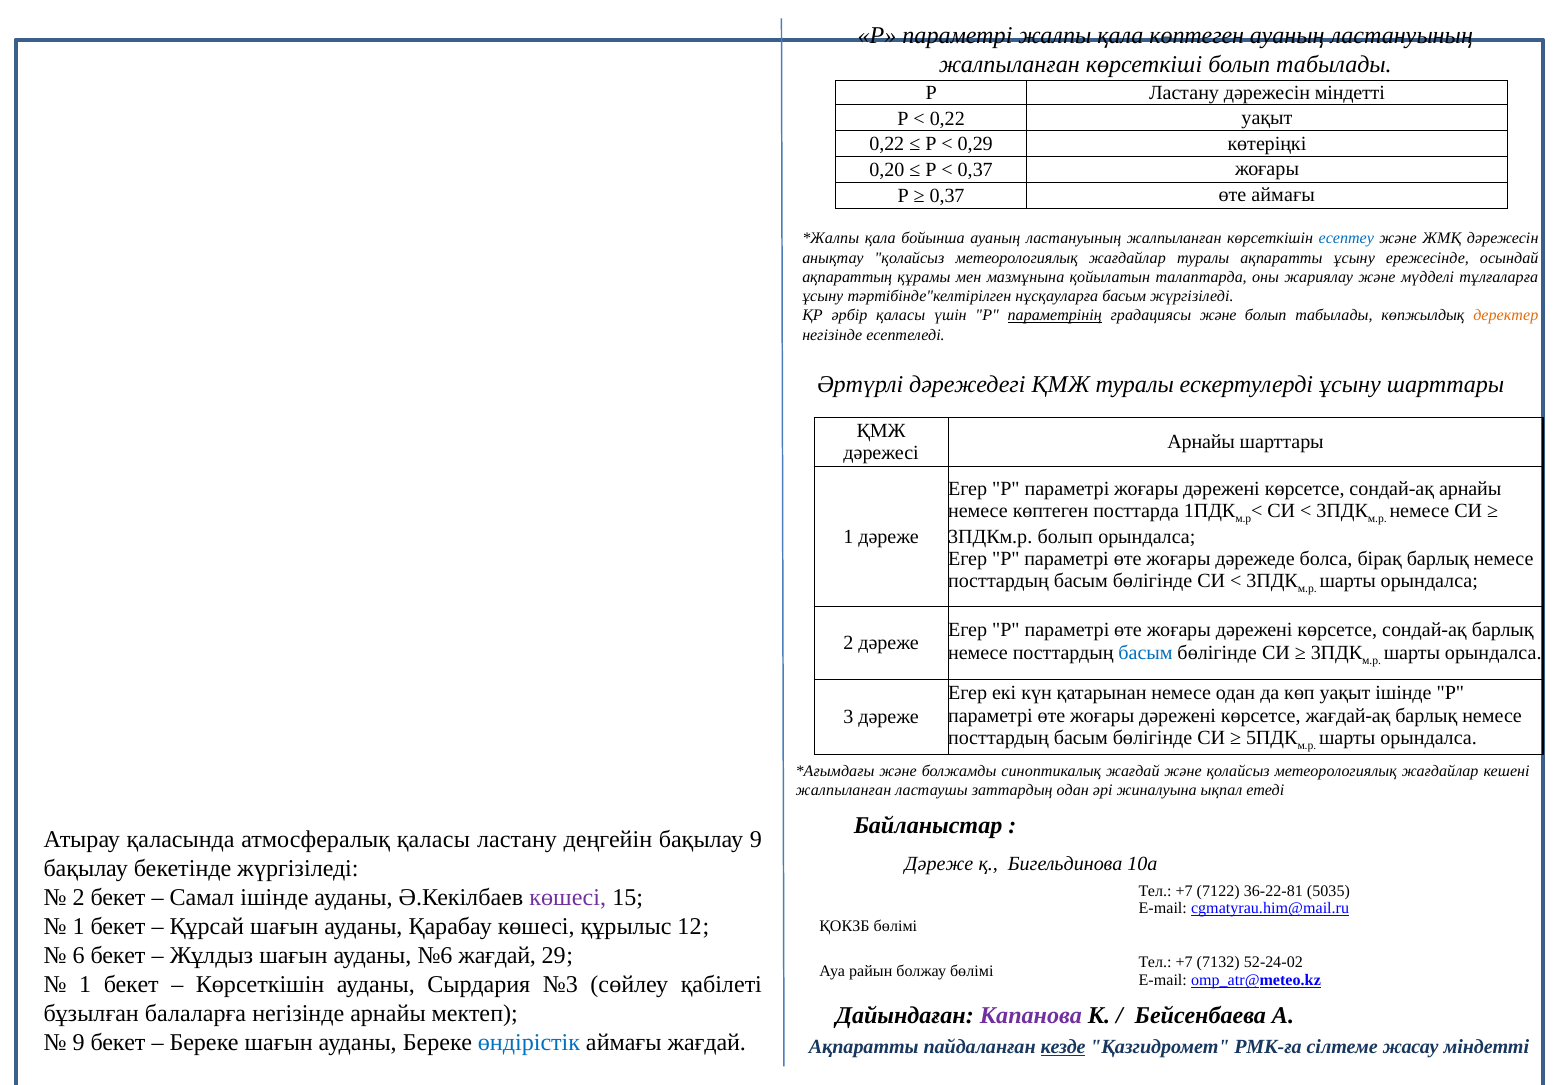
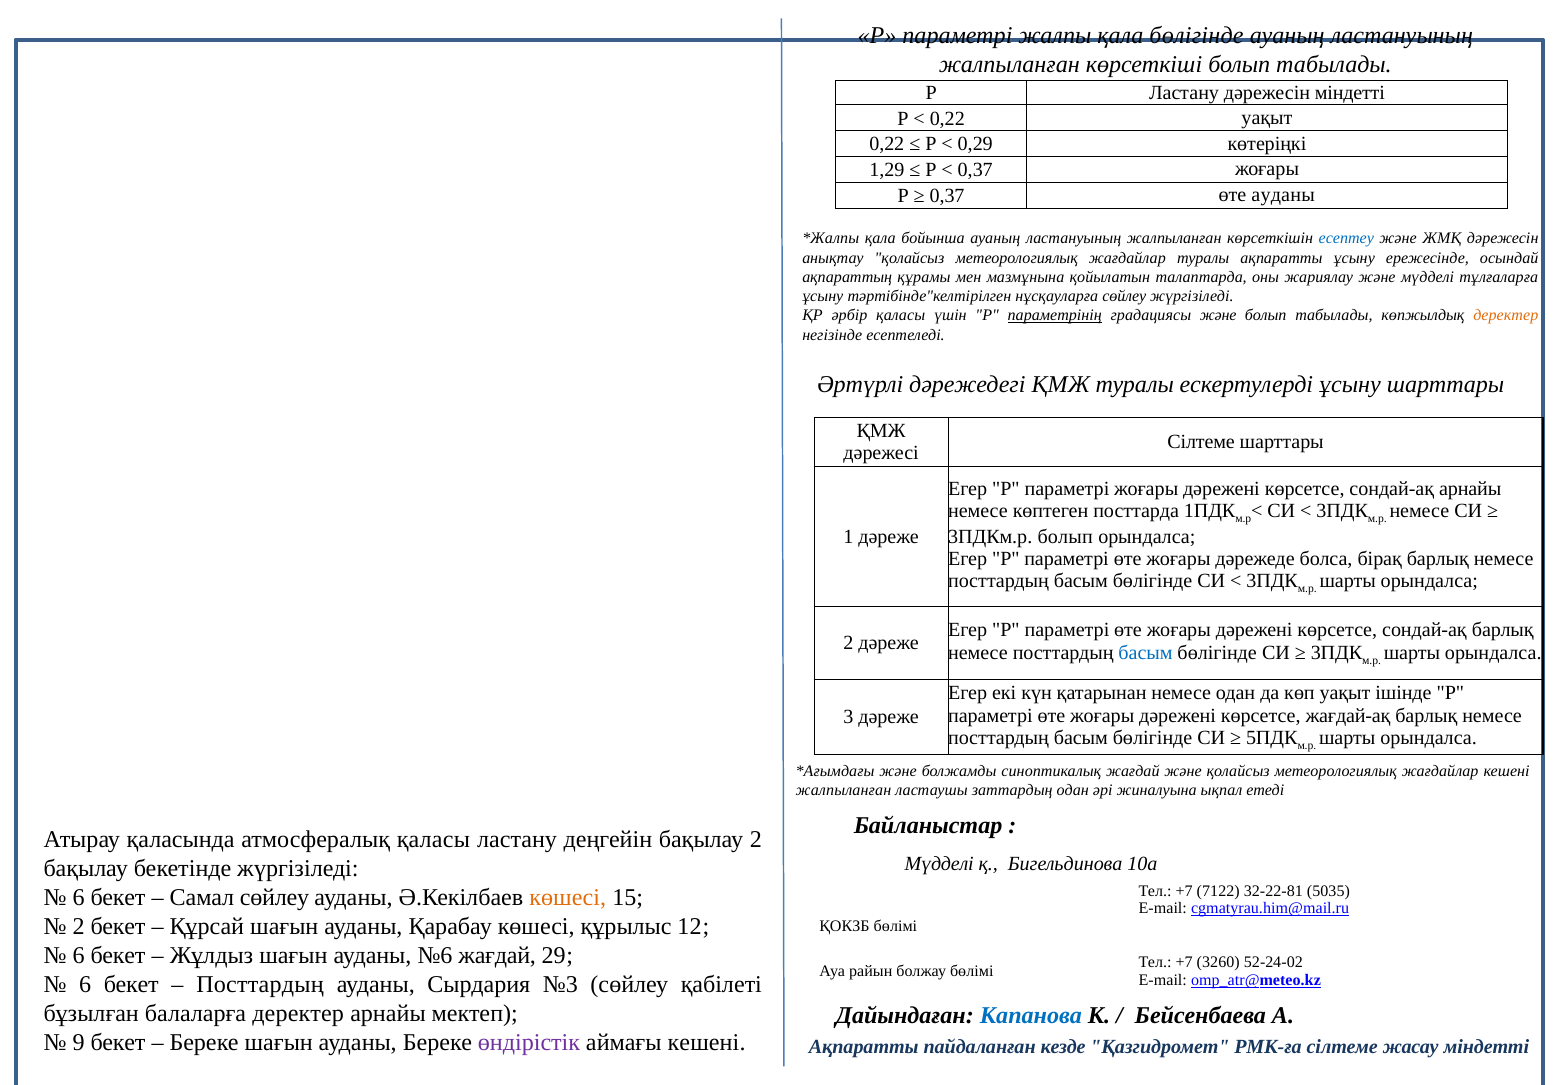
қала көптеген: көптеген -> бөлігінде (1197, 36)
0,20: 0,20 -> 1,29 (887, 170)
өте аймағы: аймағы -> ауданы (1283, 195)
нұсқауларға басым: басым -> сөйлеу (1124, 296)
Арнайы: Арнайы -> Сілтеме (1201, 442)
бақылау 9: 9 -> 2 (756, 840)
Дәреже: Дәреже -> Мүдделі (939, 865)
36-22-81: 36-22-81 -> 32-22-81 (1273, 891)
2: 2 -> 6 (79, 898)
Самал ішінде: ішінде -> сөйлеу (275, 898)
көшесі colour: purple -> orange (568, 898)
1: 1 -> 2 (79, 927)
7132: 7132 -> 3260 (1218, 963)
1: 1 -> 6 (85, 985)
Көрсеткішін: Көрсеткішін -> Посттардың (260, 985)
балаларға негізінде: негізінде -> деректер (298, 1014)
Капанова colour: purple -> blue (1031, 1016)
өндірістік colour: blue -> purple (529, 1043)
аймағы жағдай: жағдай -> кешені (707, 1043)
кезде underline: present -> none (1063, 1047)
